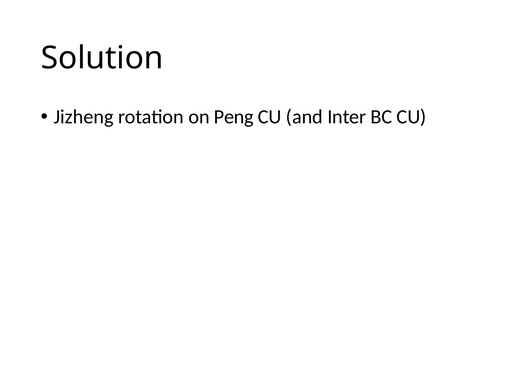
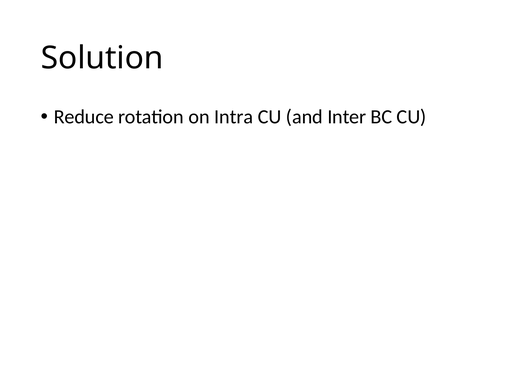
Jizheng: Jizheng -> Reduce (84, 117)
Peng: Peng -> Intra (234, 117)
